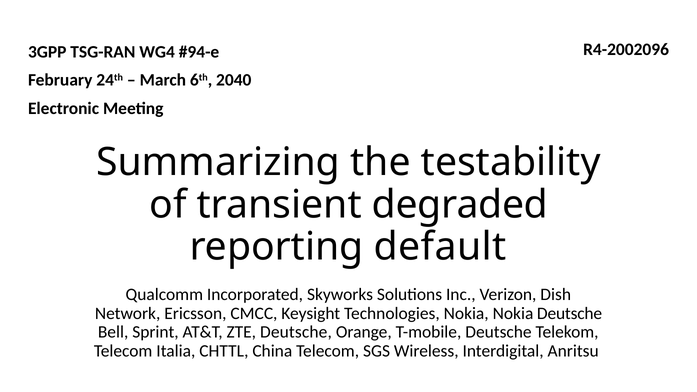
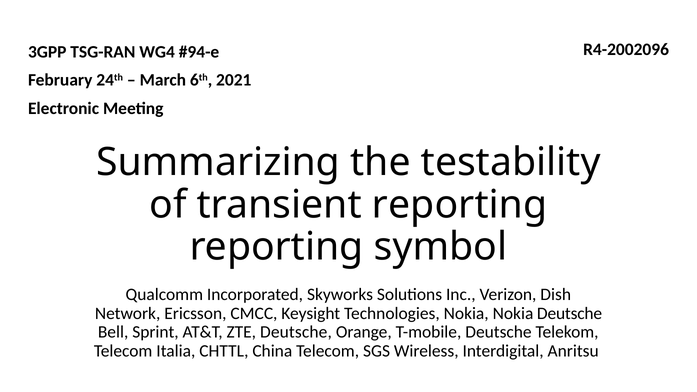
2040: 2040 -> 2021 (234, 80)
transient degraded: degraded -> reporting (460, 205)
default: default -> symbol (440, 247)
